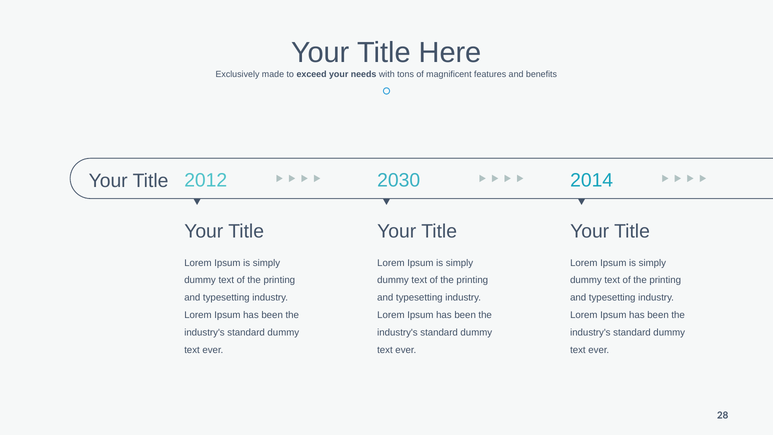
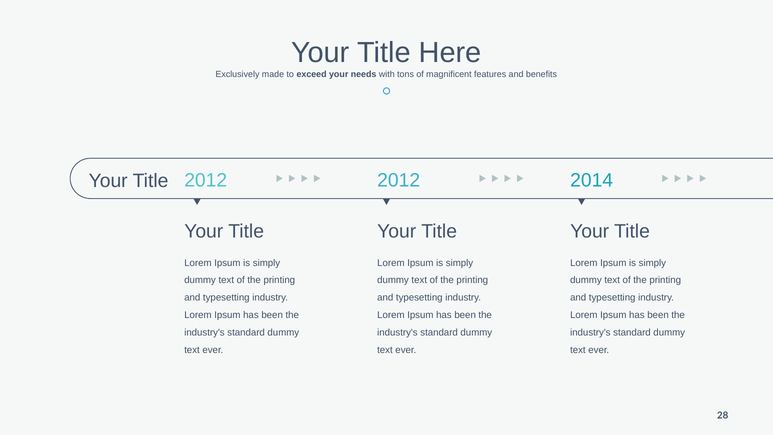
2030: 2030 -> 2012 (399, 180)
